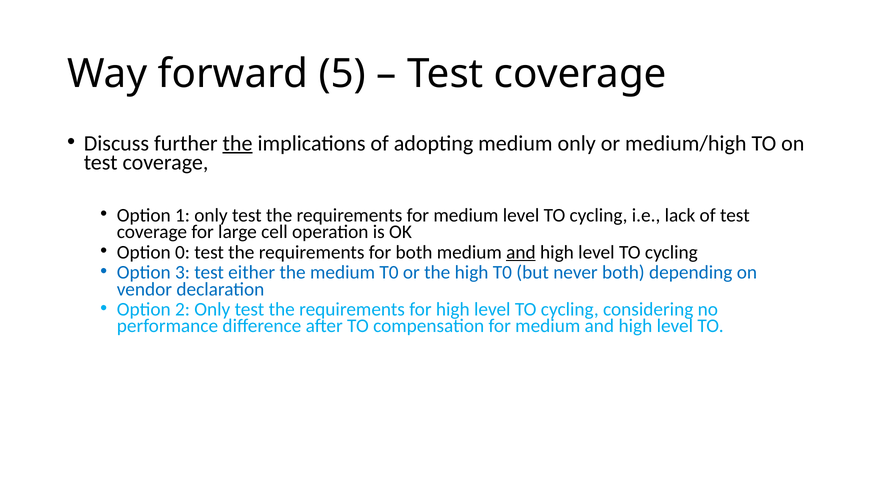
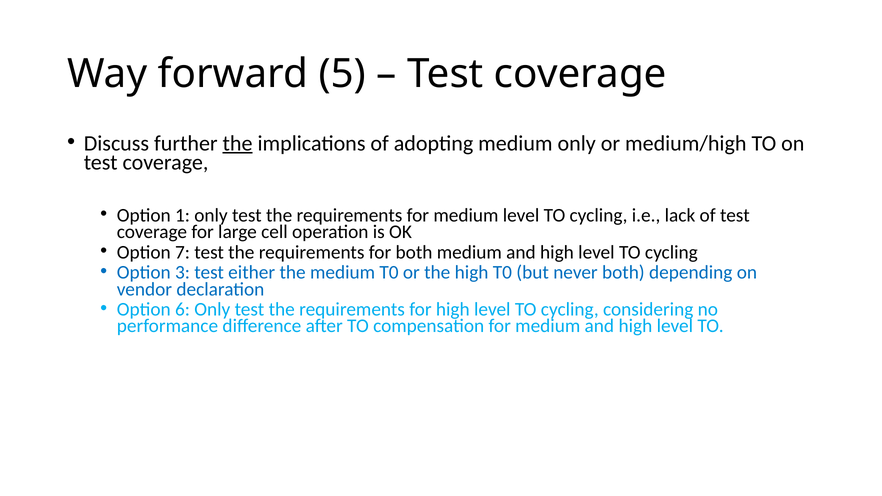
0: 0 -> 7 (182, 252)
and underline: present -> none (521, 252)
2: 2 -> 6 (182, 310)
